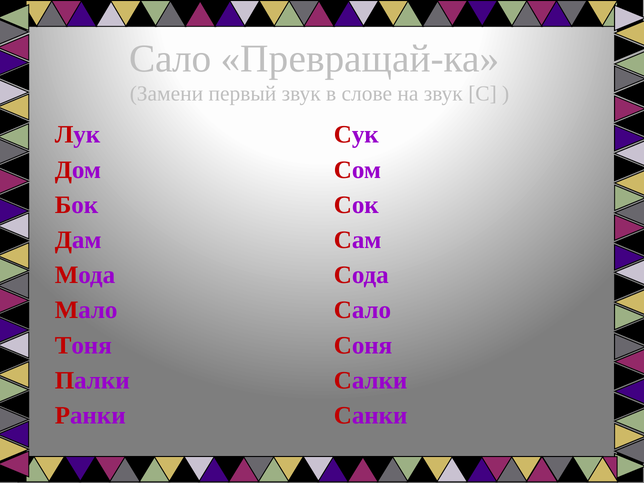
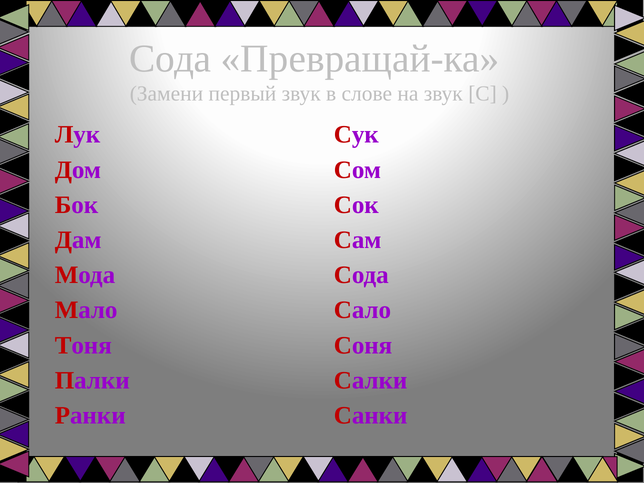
Сало: Сало -> Сода (170, 59)
